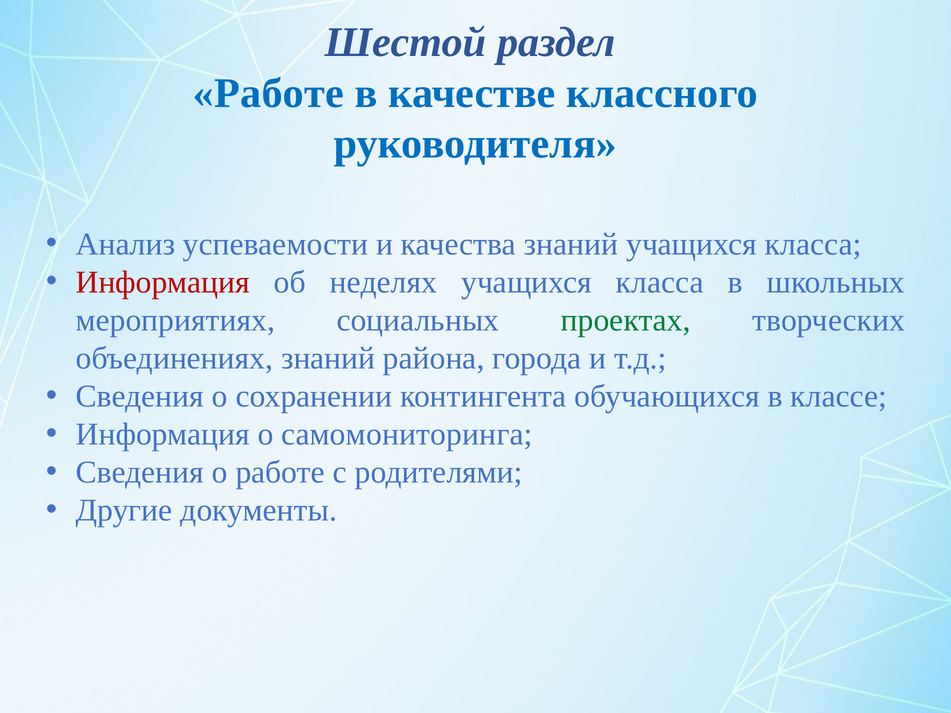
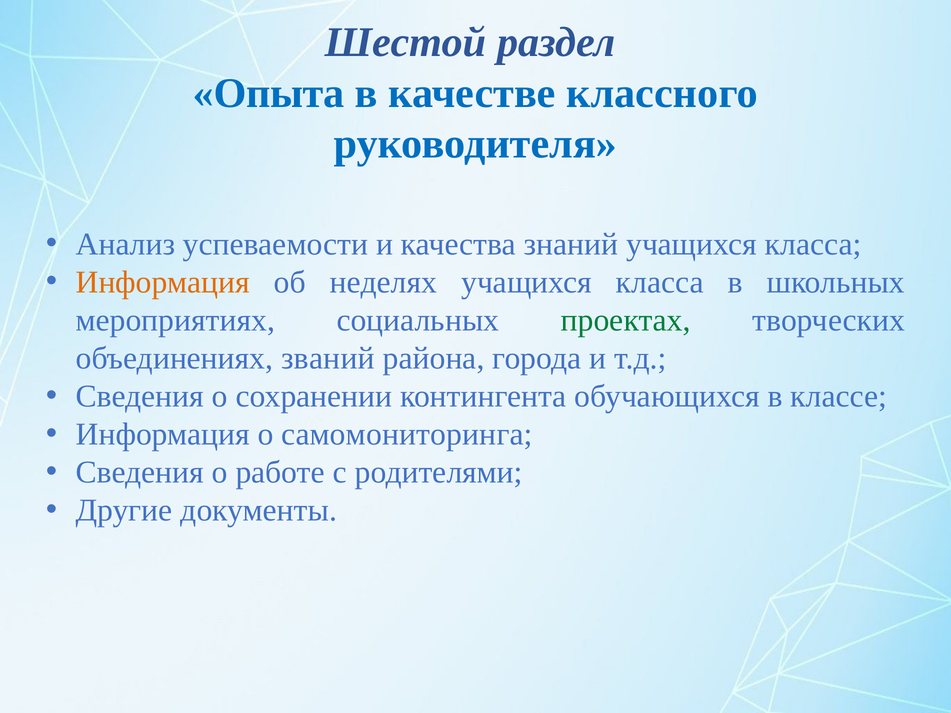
Работе: Работе -> Опыта (269, 93)
Информация colour: red -> orange (163, 282)
объединениях знаний: знаний -> званий (328, 358)
